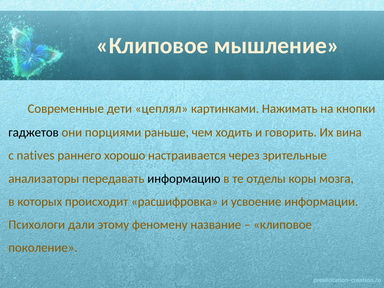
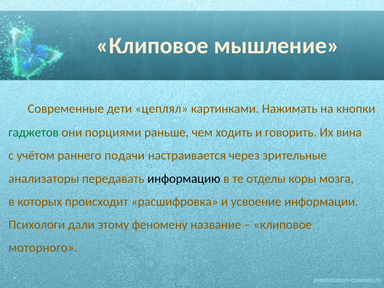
гаджетов colour: black -> green (34, 132)
natives: natives -> учётом (36, 155)
хорошо: хорошо -> подачи (125, 155)
поколение: поколение -> моторного (43, 248)
